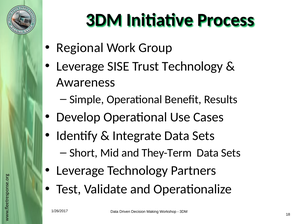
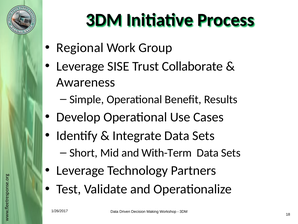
Trust Technology: Technology -> Collaborate (192, 66)
They-Term: They-Term -> With-Term (167, 153)
